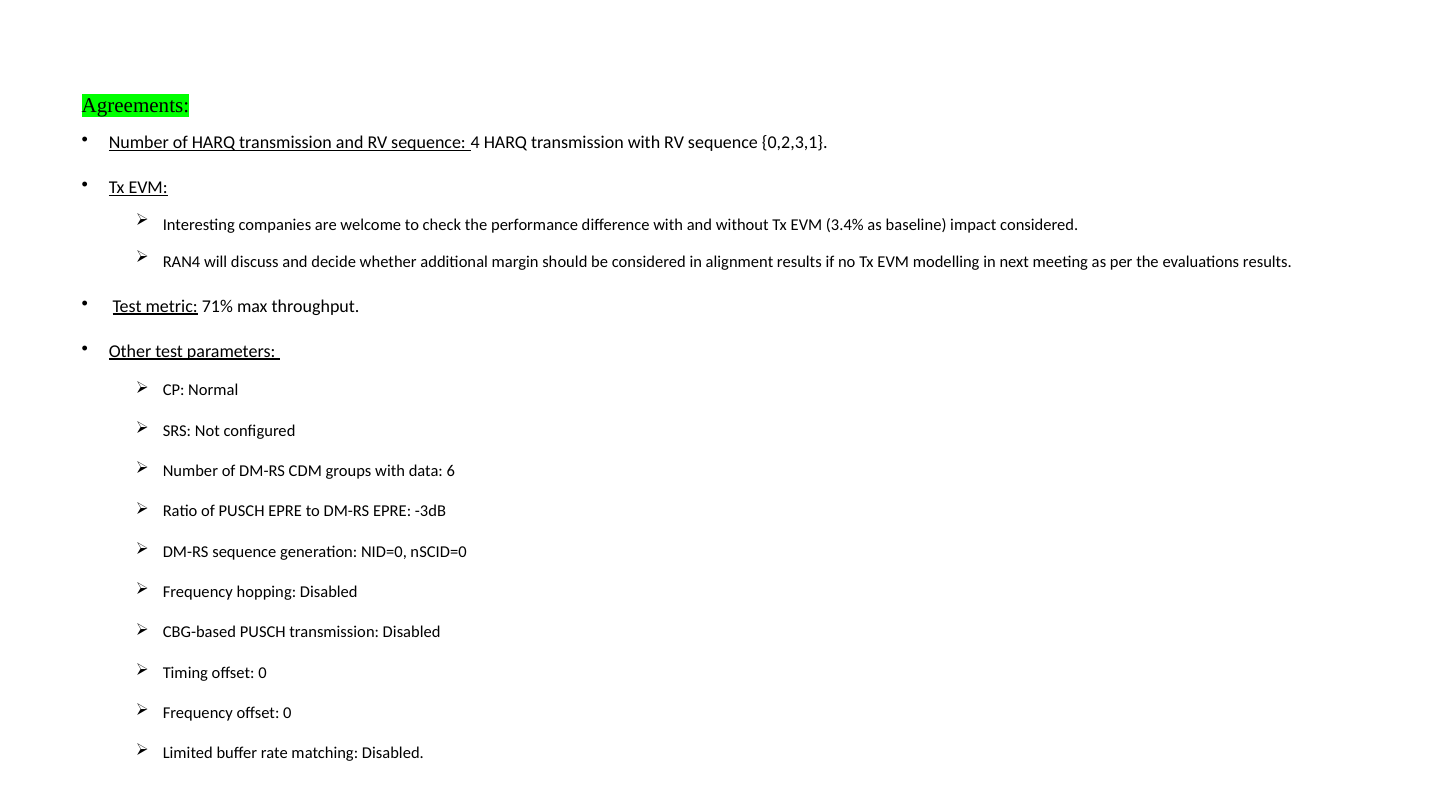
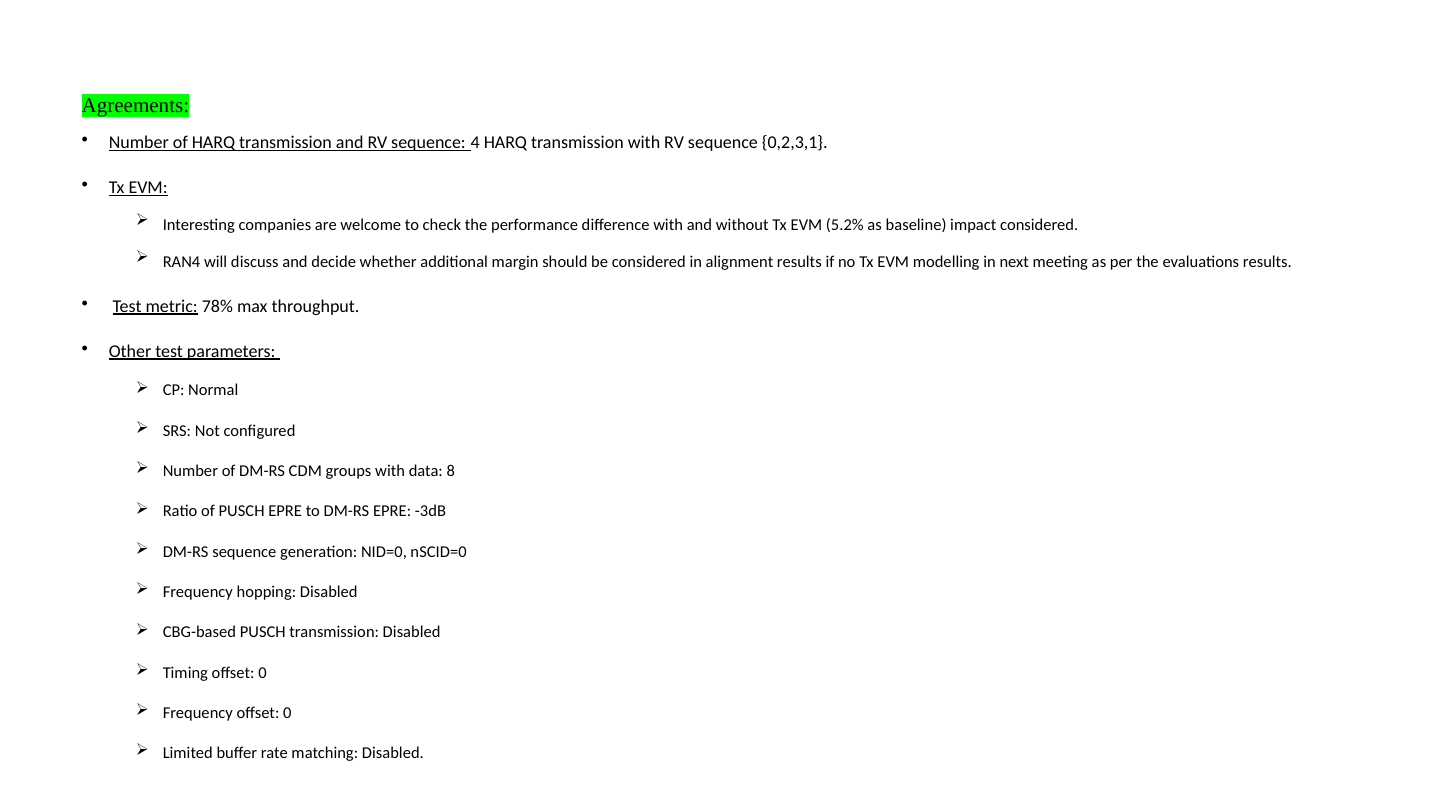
3.4%: 3.4% -> 5.2% (845, 225)
71%: 71% -> 78% (217, 306)
6: 6 -> 8 (451, 471)
